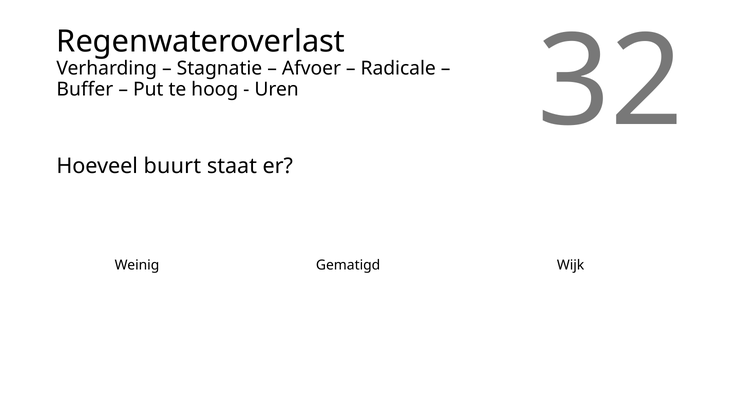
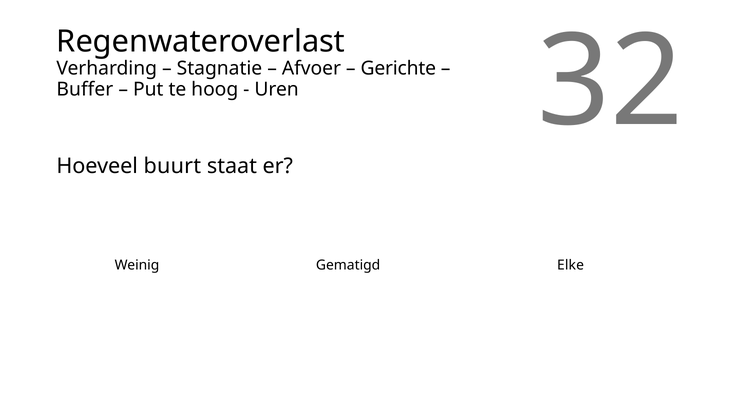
Radicale: Radicale -> Gerichte (398, 68)
Wijk: Wijk -> Elke (571, 265)
